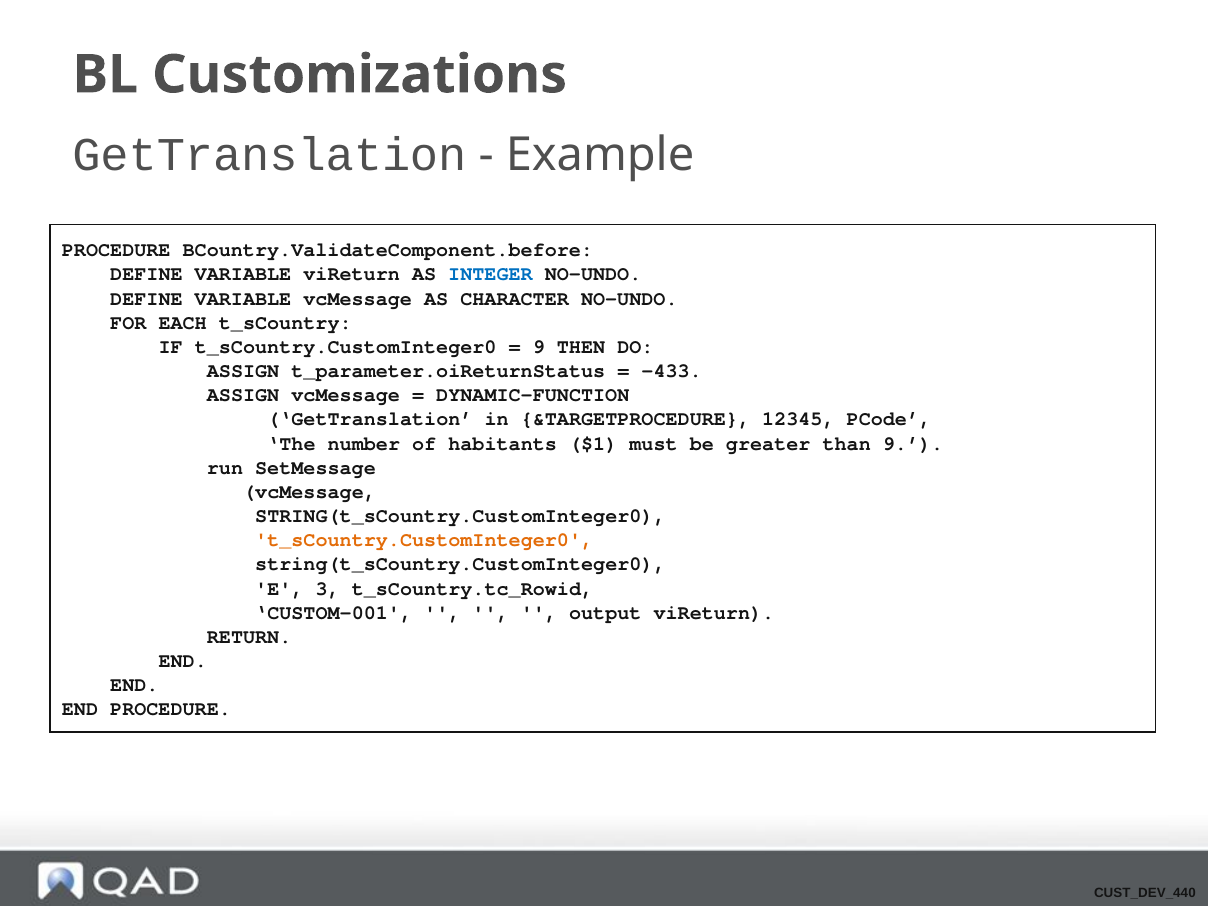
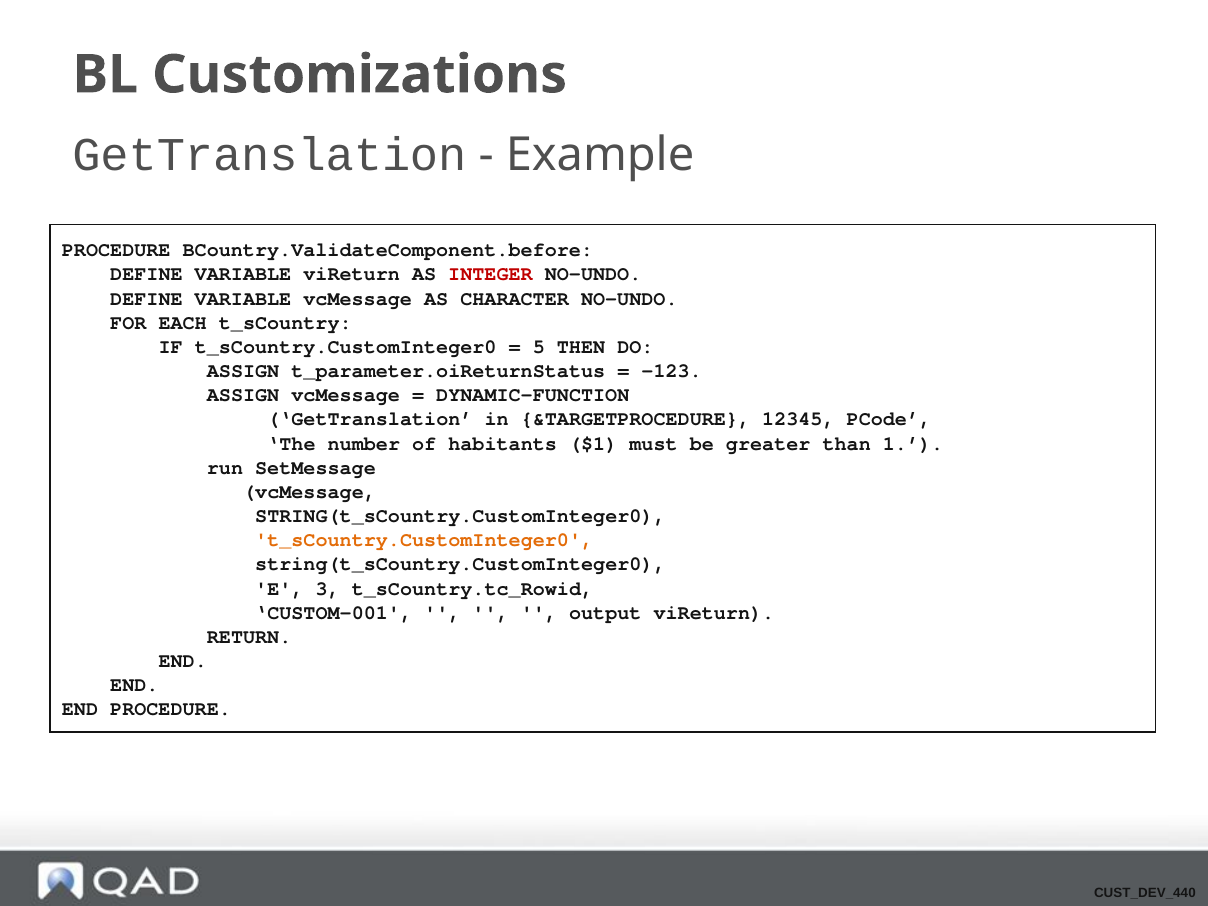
INTEGER colour: blue -> red (490, 274)
9: 9 -> 5 (539, 347)
-433: -433 -> -123 (672, 371)
than 9: 9 -> 1 (913, 443)
